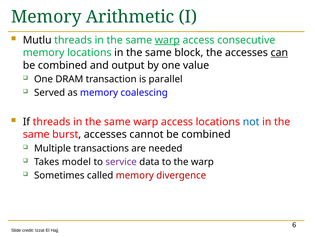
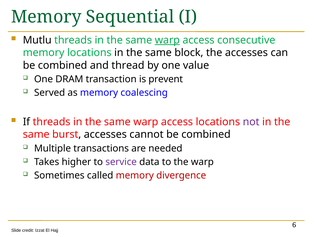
Arithmetic: Arithmetic -> Sequential (130, 17)
can underline: present -> none (279, 53)
output: output -> thread (128, 65)
parallel: parallel -> prevent (166, 79)
not colour: blue -> purple (251, 121)
model: model -> higher (76, 161)
